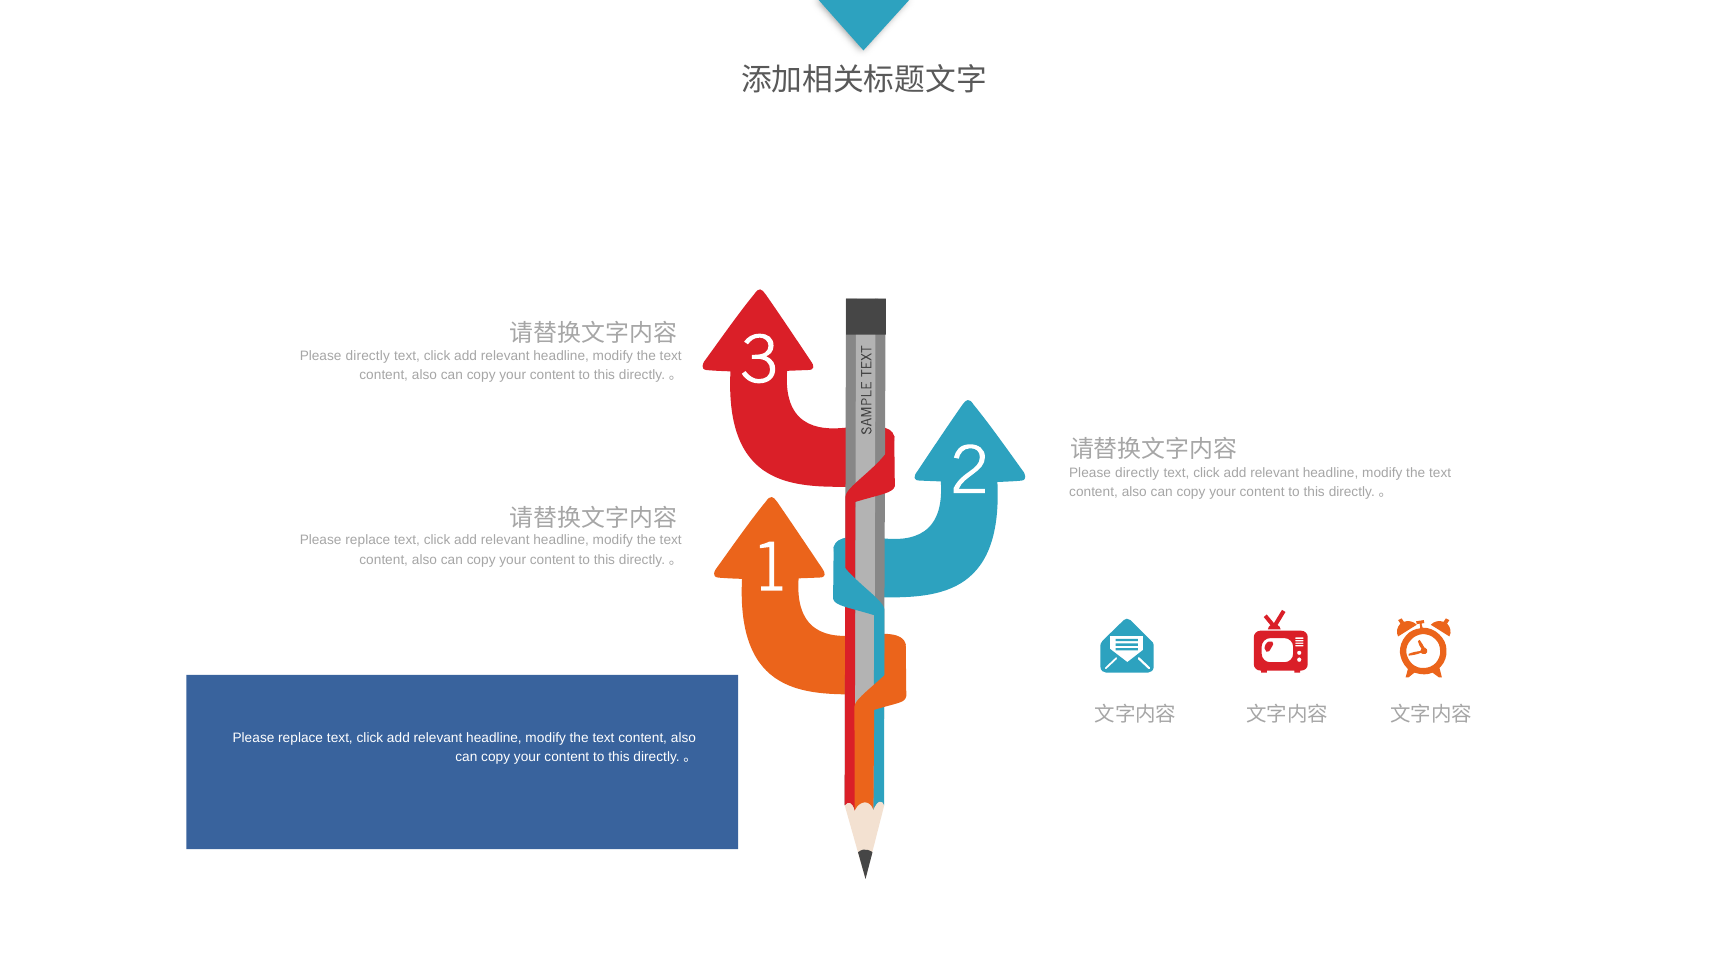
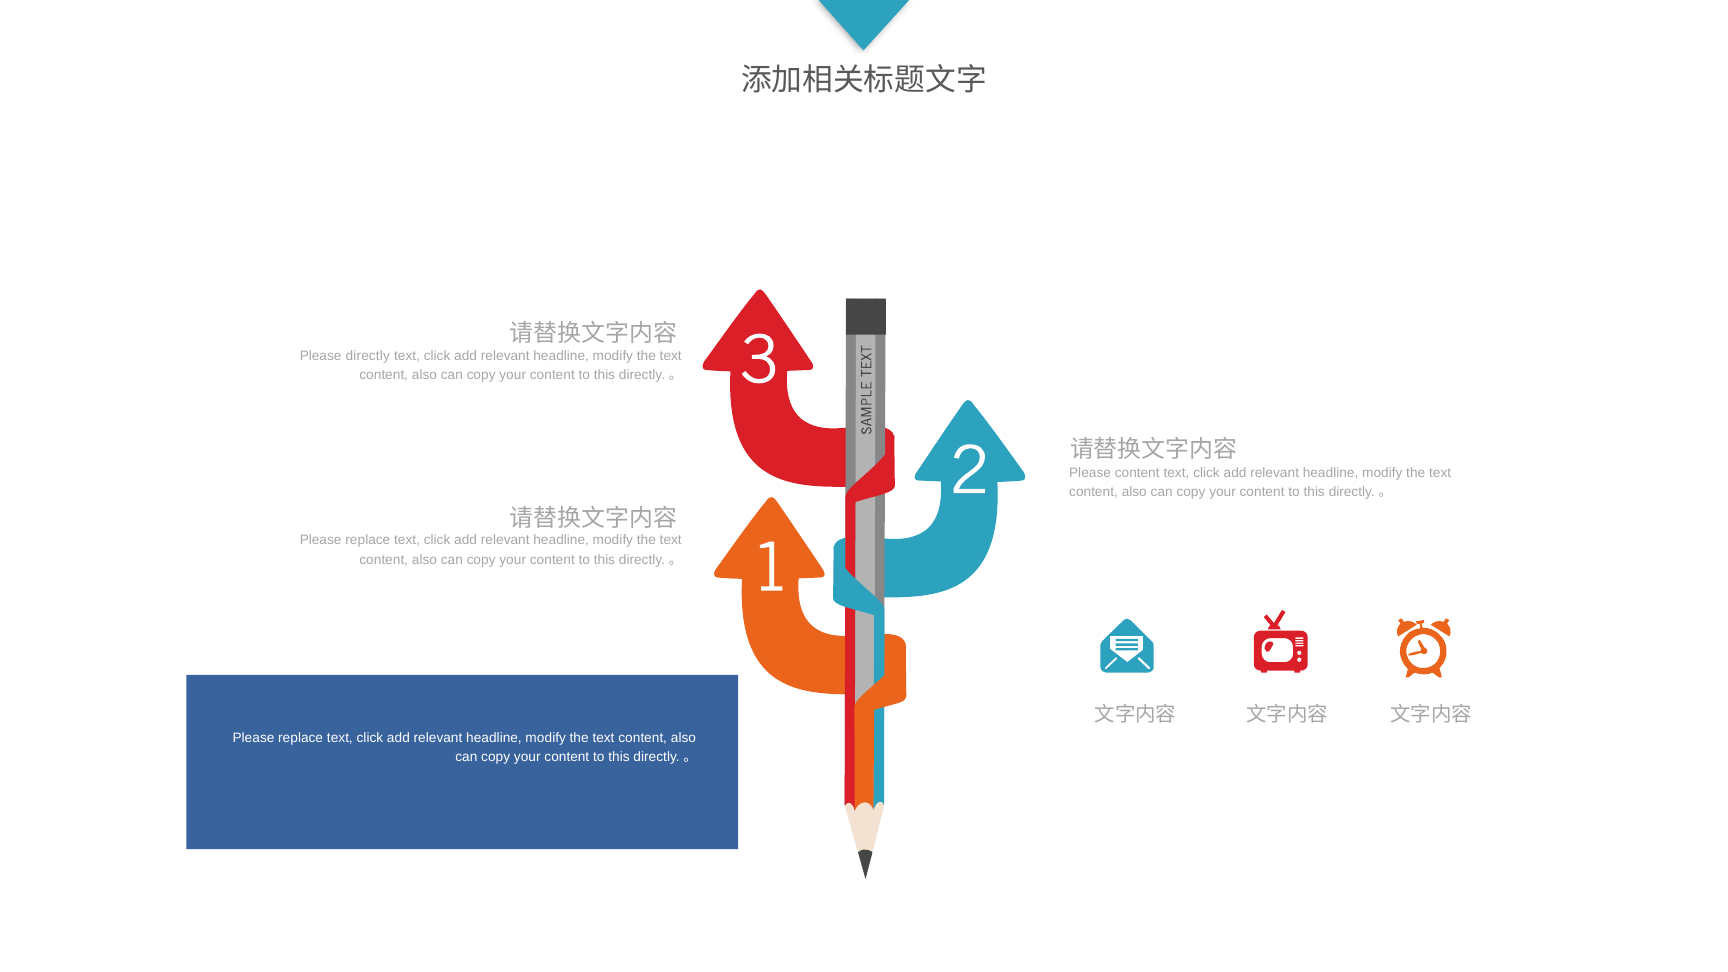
directly: directly -> content (1137, 473)
